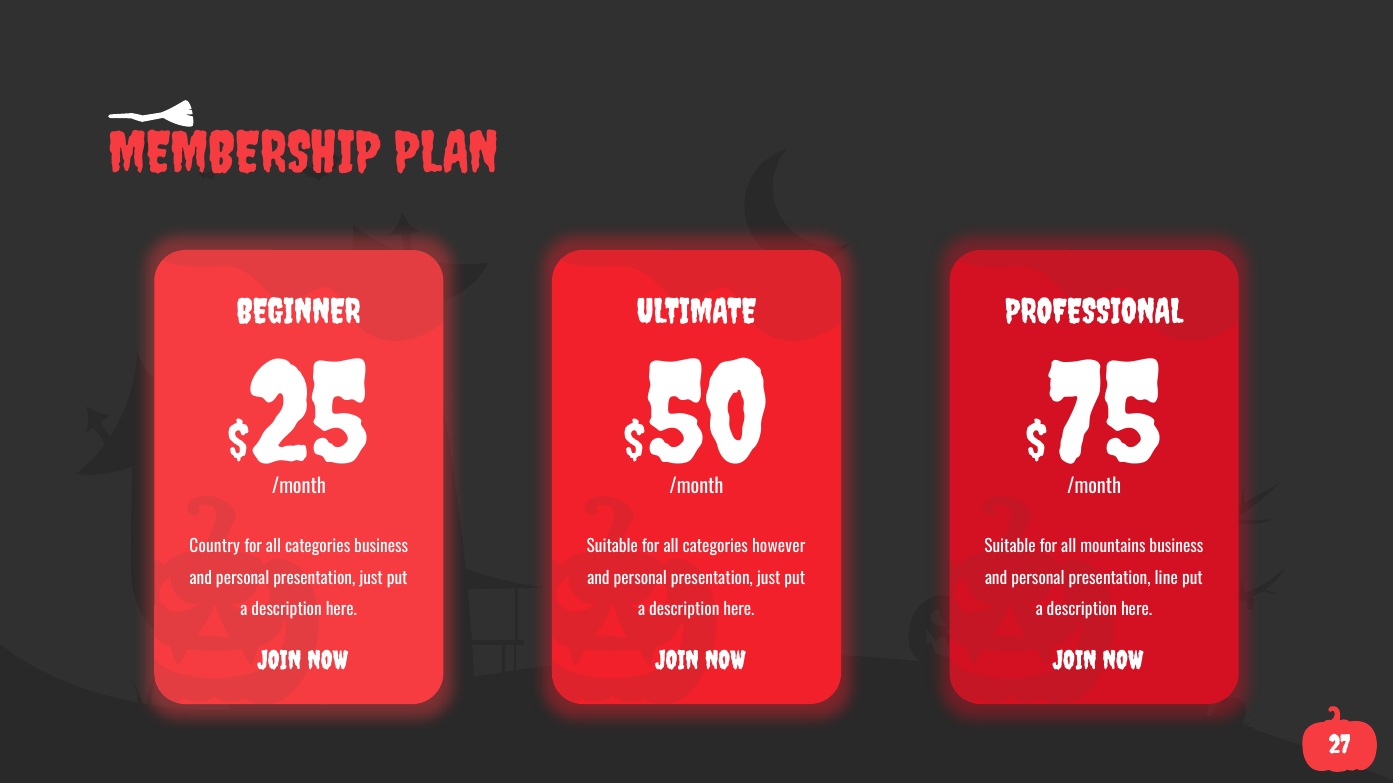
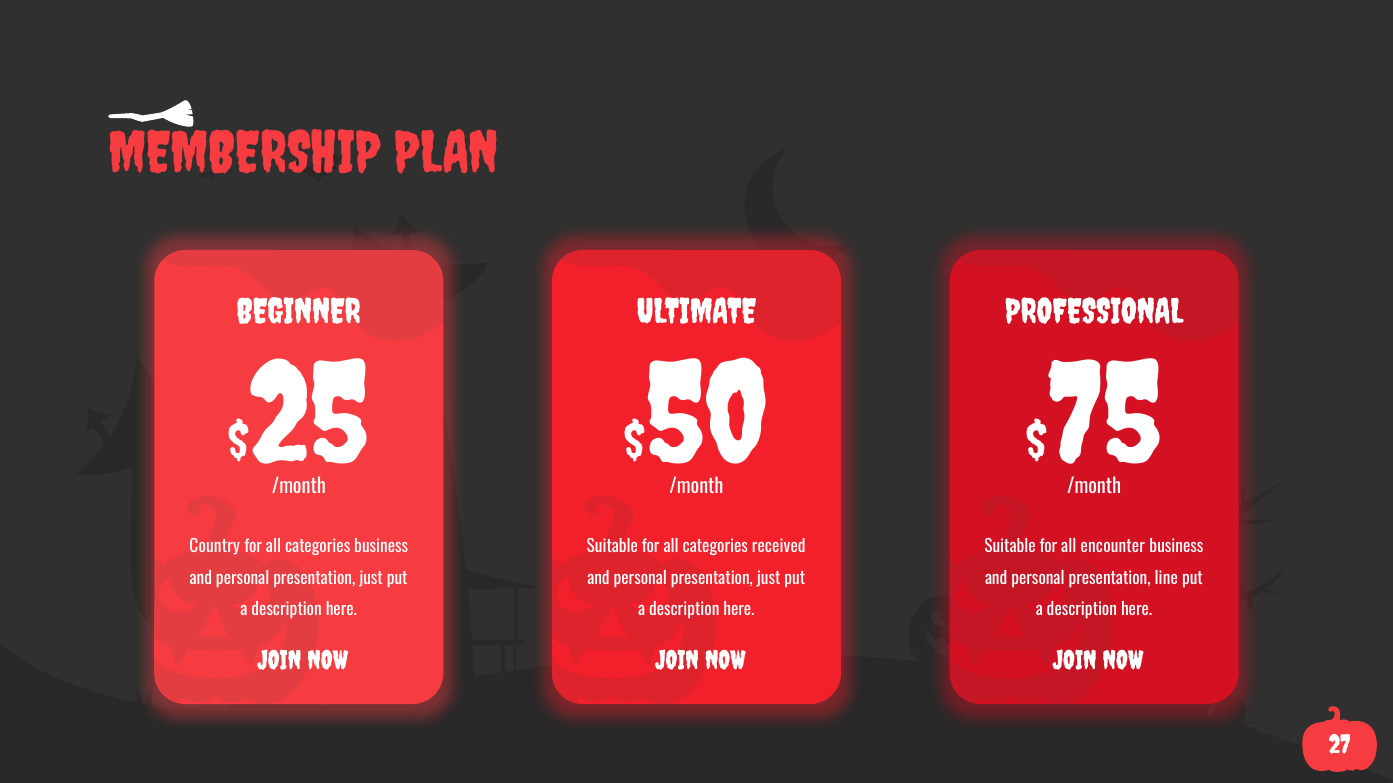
however: however -> received (779, 547)
mountains: mountains -> encounter (1113, 547)
